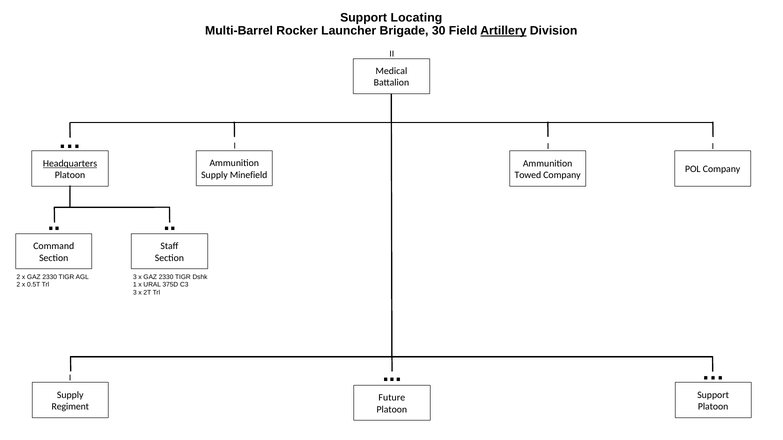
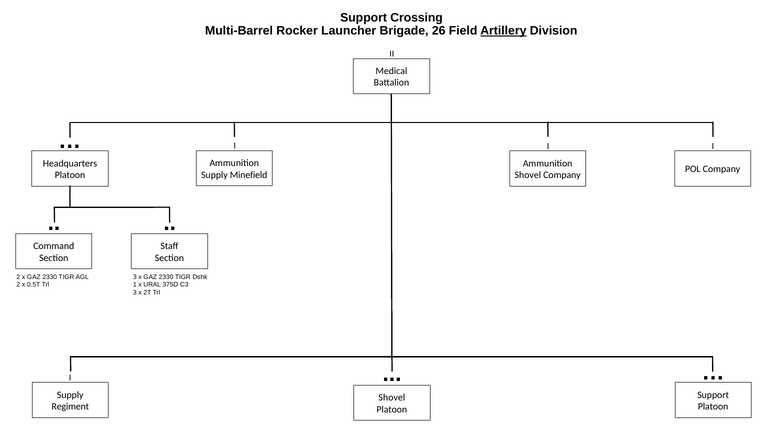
Locating: Locating -> Crossing (417, 18)
30: 30 -> 26 (439, 31)
Headquarters underline: present -> none (70, 164)
Towed: Towed -> Shovel (528, 175)
Future: Future -> Shovel (392, 398)
